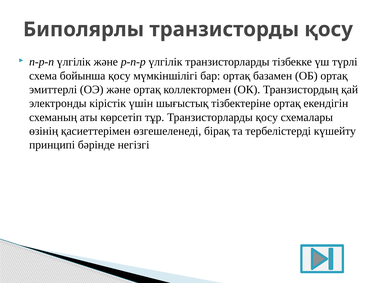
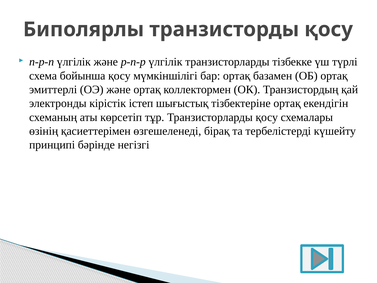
үшін: үшін -> істеп (141, 103)
